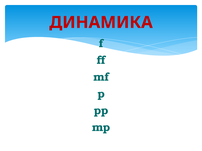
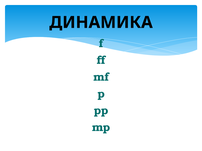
ДИНАМИКА colour: red -> black (101, 22)
